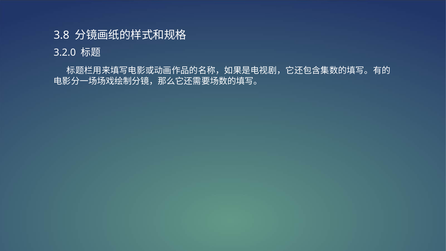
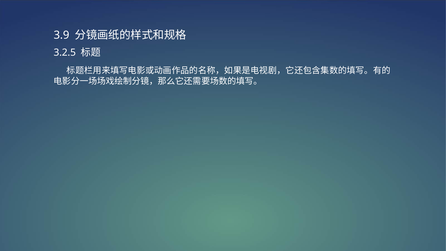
3.8: 3.8 -> 3.9 (61, 35)
3.2.0: 3.2.0 -> 3.2.5 (65, 52)
